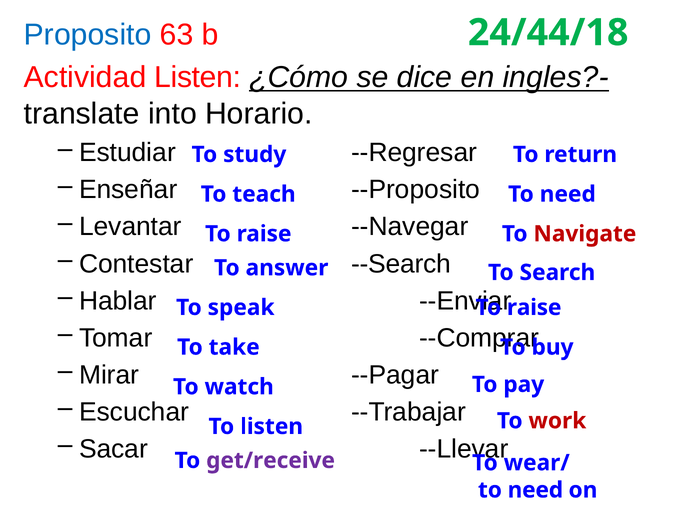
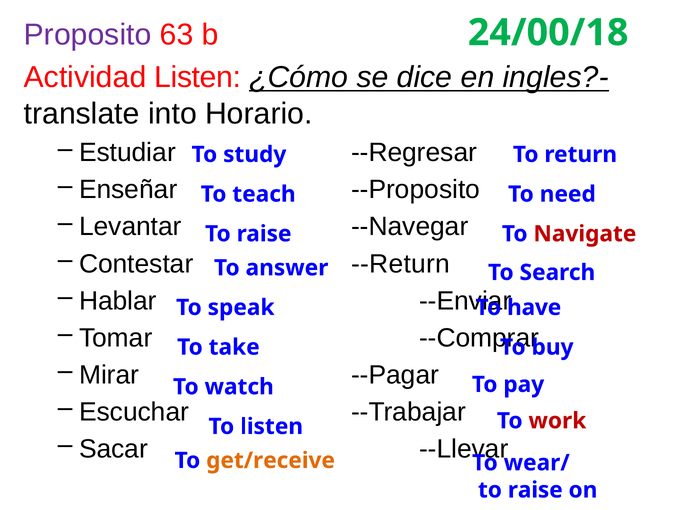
Proposito colour: blue -> purple (88, 35)
24/44/18: 24/44/18 -> 24/00/18 (548, 33)
--Search: --Search -> --Return (401, 264)
raise: raise -> have (534, 308)
get/receive colour: purple -> orange (271, 461)
need: need -> raise (535, 490)
